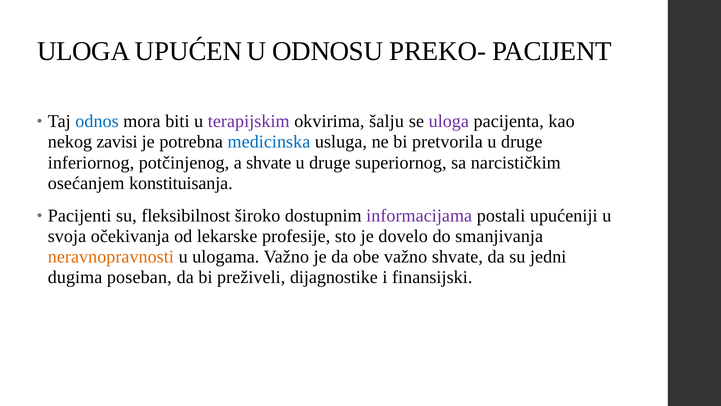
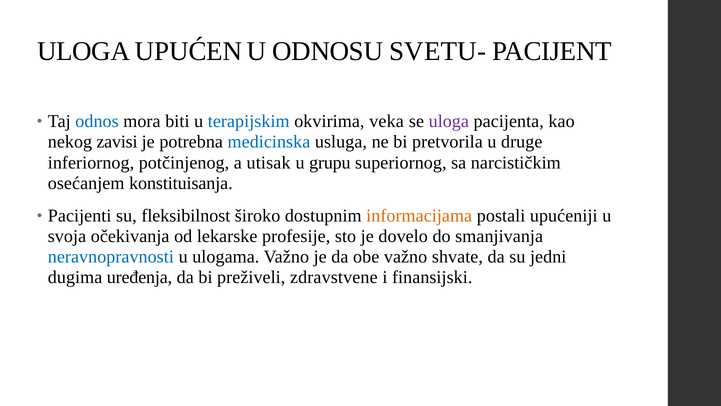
PREKO-: PREKO- -> SVETU- (438, 51)
terapijskim colour: purple -> blue (249, 121)
šalju: šalju -> veka (387, 121)
a shvate: shvate -> utisak (269, 162)
druge: druge -> grupu (330, 162)
informacijama colour: purple -> orange (419, 216)
neravnopravnosti colour: orange -> blue (111, 257)
poseban: poseban -> uređenja (139, 277)
dijagnostike: dijagnostike -> zdravstvene (334, 277)
